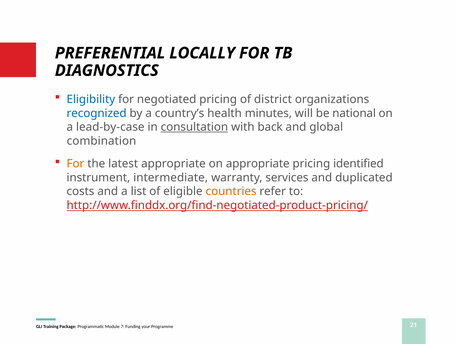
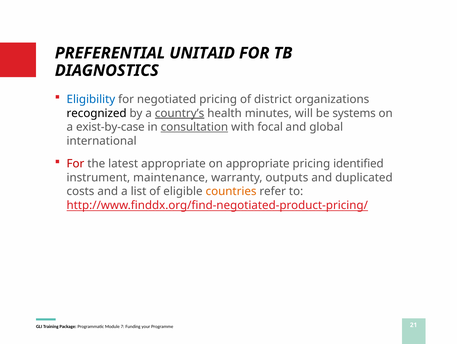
LOCALLY: LOCALLY -> UNITAID (202, 53)
recognized colour: blue -> black (97, 113)
country’s underline: none -> present (180, 113)
national: national -> systems (354, 113)
lead-by-case: lead-by-case -> exist-by-case (110, 127)
back: back -> focal (270, 127)
combination: combination -> international (102, 141)
For colour: orange -> red (75, 164)
intermediate: intermediate -> maintenance (171, 178)
services: services -> outputs (287, 178)
